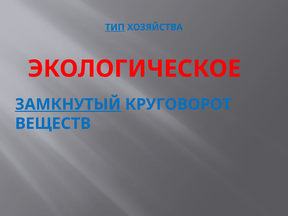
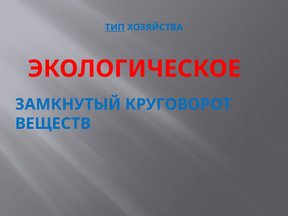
ЗАМКНУТЫЙ underline: present -> none (68, 104)
